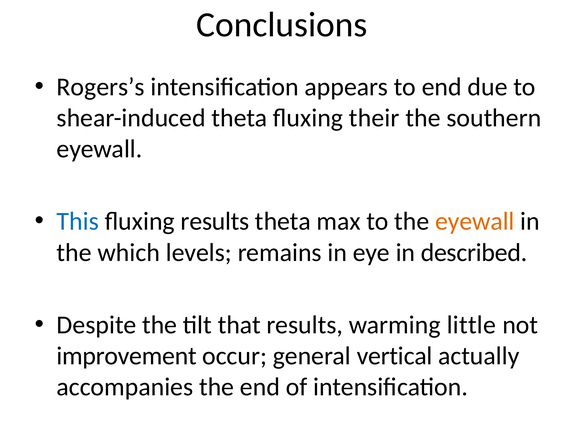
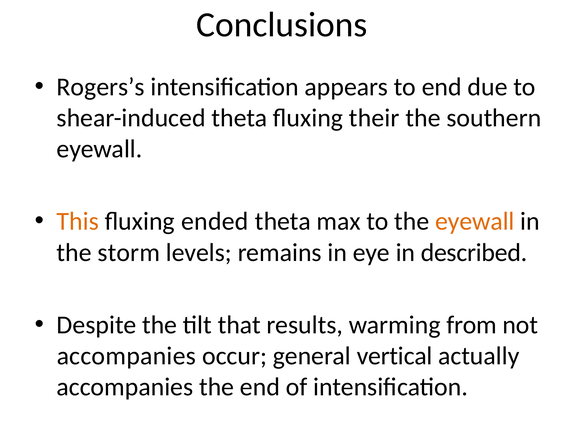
This colour: blue -> orange (78, 221)
fluxing results: results -> ended (215, 221)
which: which -> storm (129, 252)
little: little -> from (472, 325)
improvement: improvement -> accompanies (126, 356)
